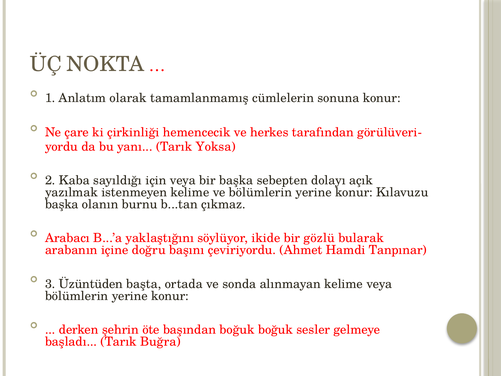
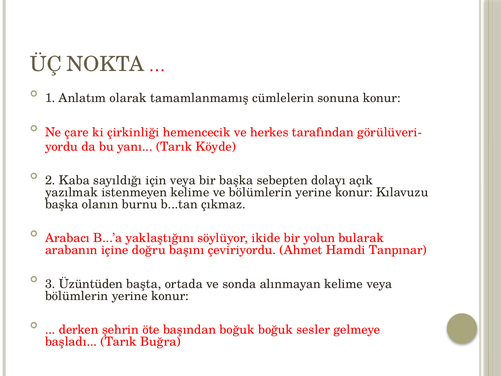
Yoksa: Yoksa -> Köyde (216, 146)
gözlü: gözlü -> yolun (319, 238)
